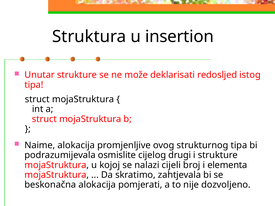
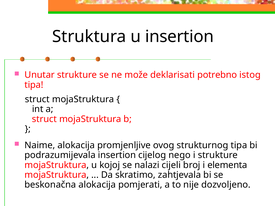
redosljed: redosljed -> potrebno (217, 75)
podrazumijevala osmislite: osmislite -> insertion (117, 155)
drugi: drugi -> nego (180, 155)
